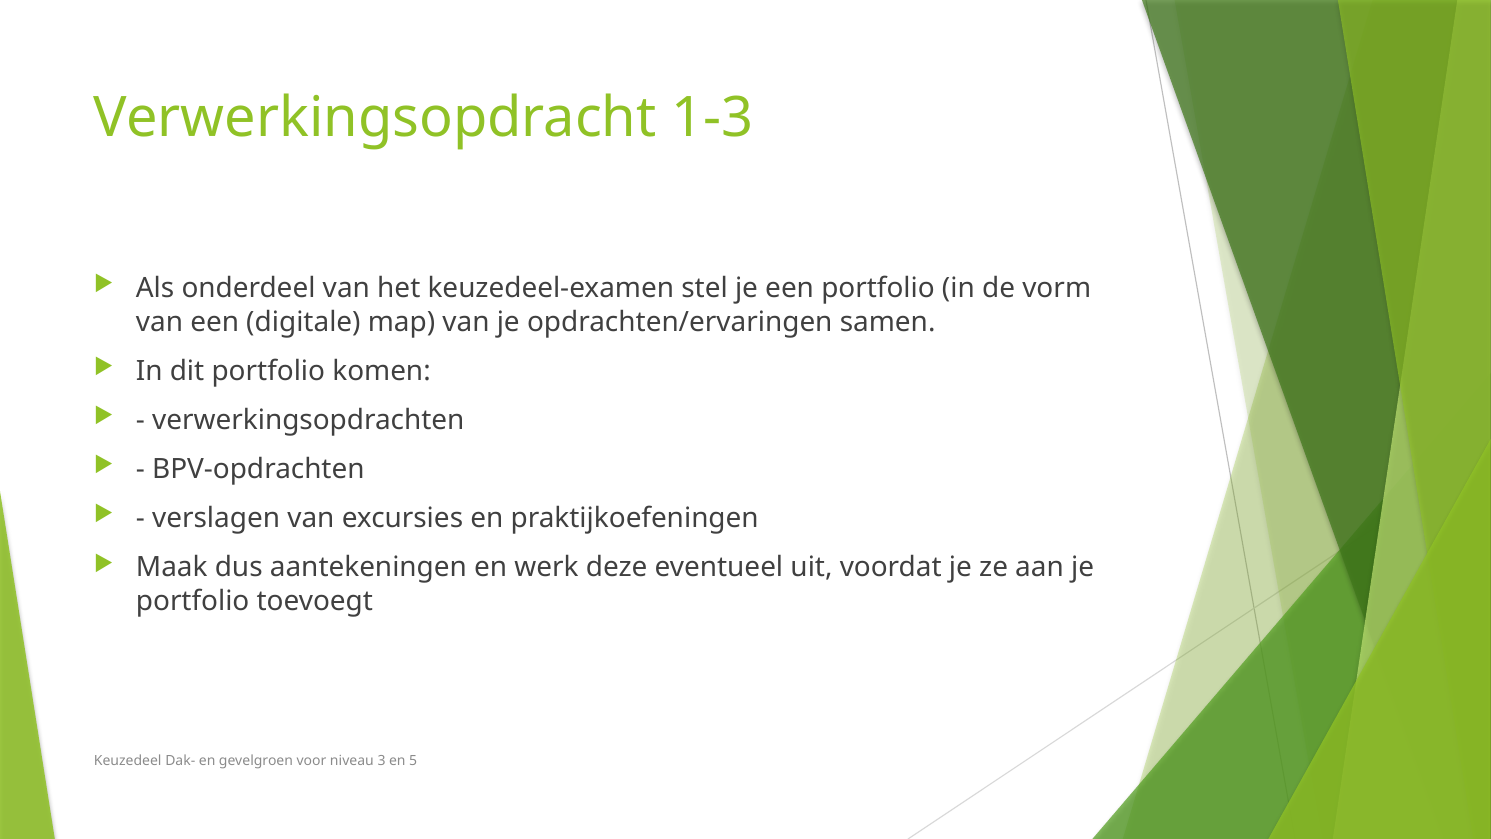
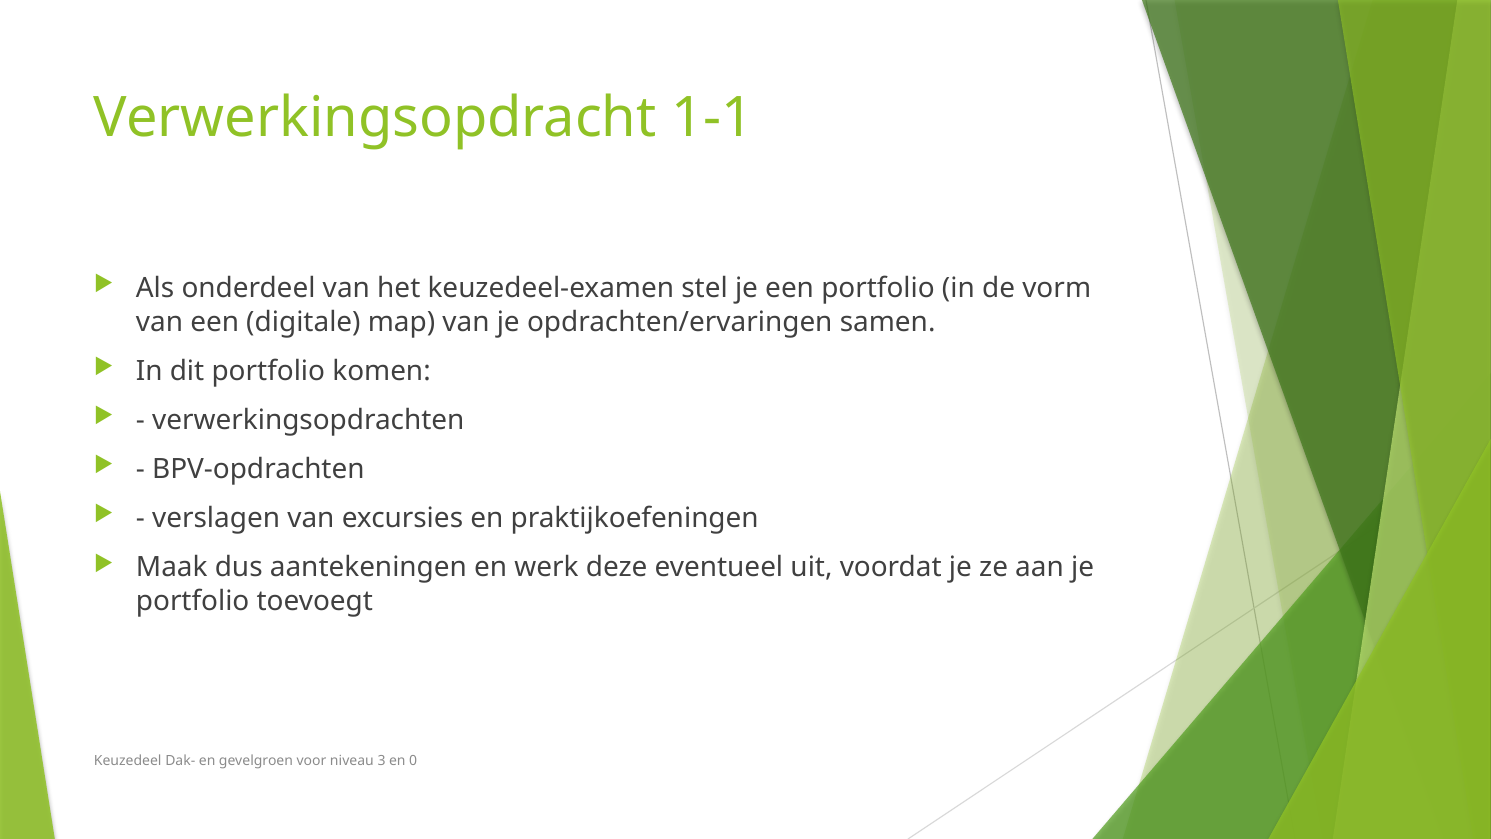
1-3: 1-3 -> 1-1 (712, 118)
5: 5 -> 0 (413, 761)
